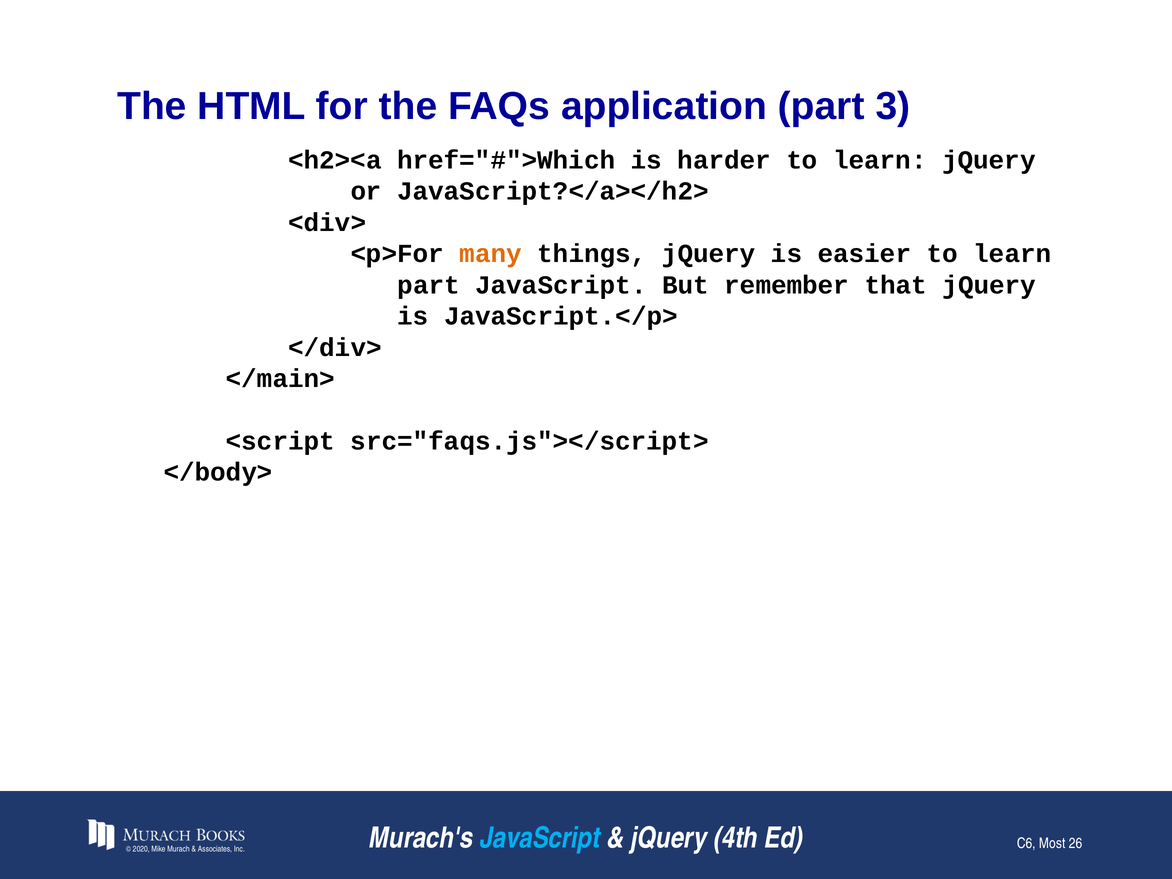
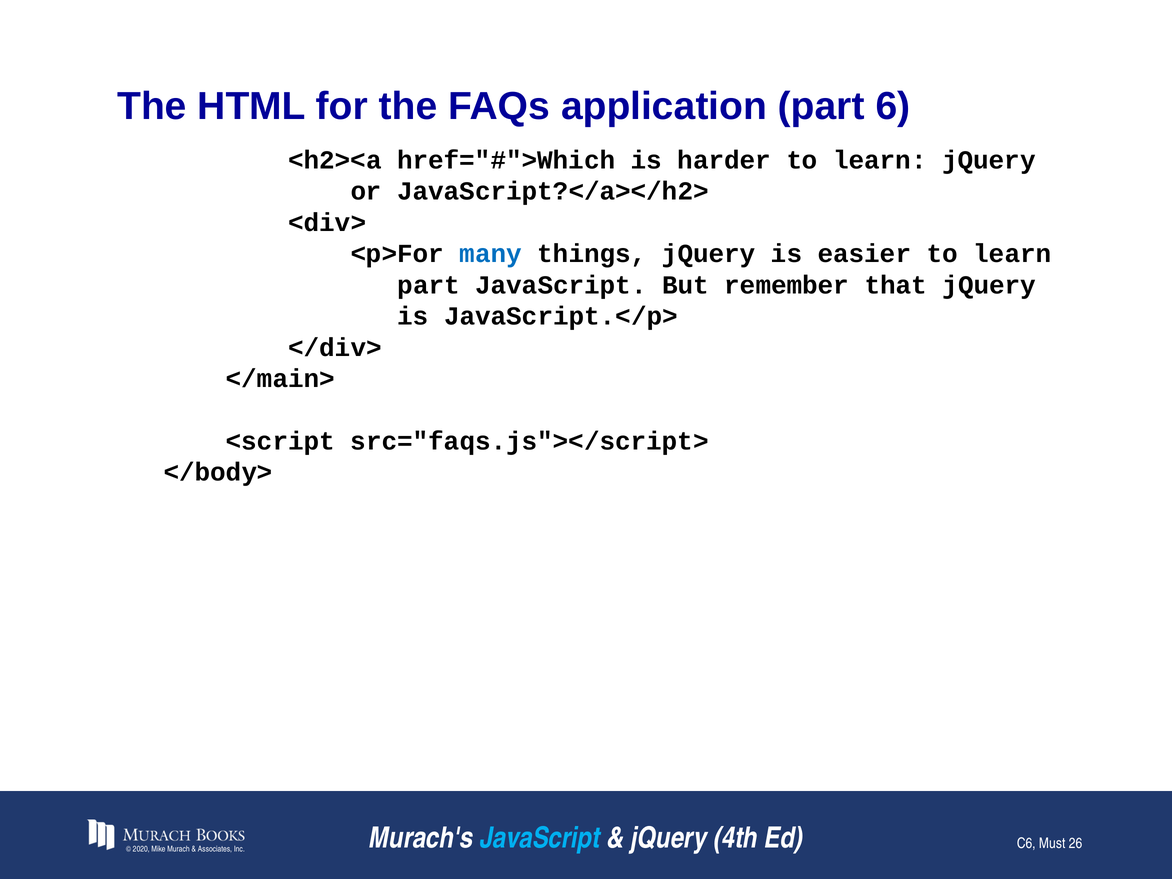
3: 3 -> 6 (893, 106)
many colour: orange -> blue (491, 254)
Most: Most -> Must (1052, 843)
